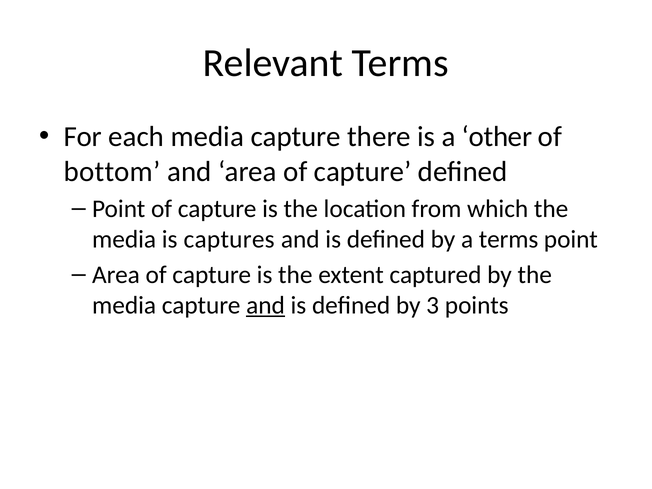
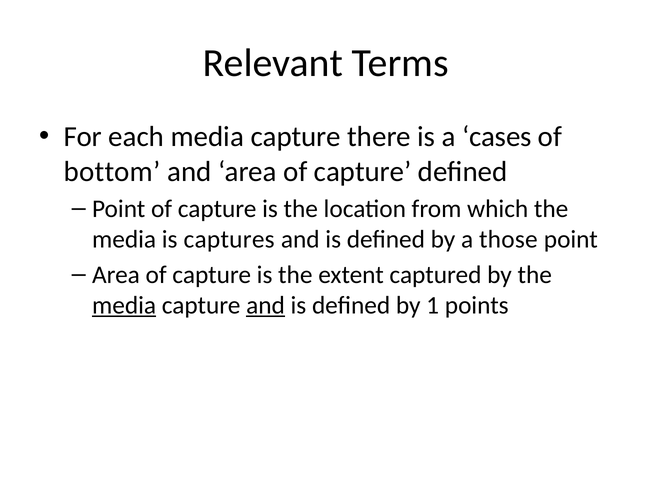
other: other -> cases (497, 137)
a terms: terms -> those (508, 239)
media underline: none -> present (124, 305)
3: 3 -> 1 (433, 305)
